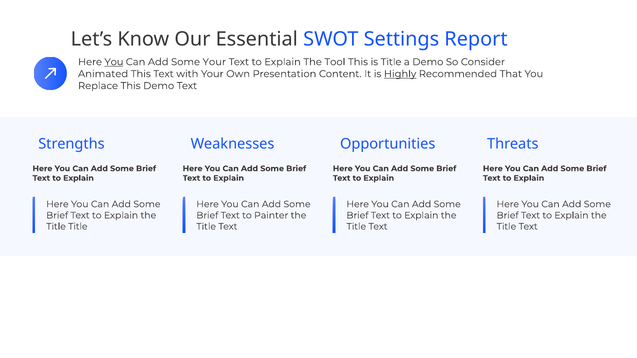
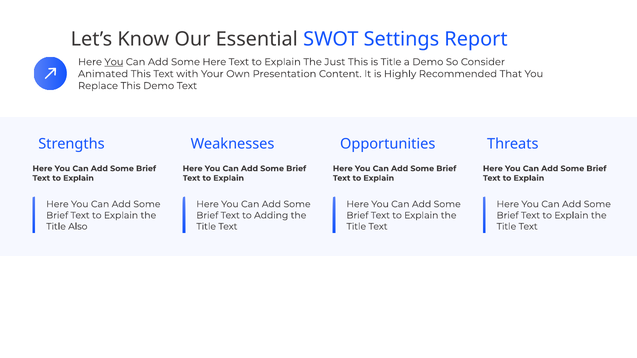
Some Your: Your -> Here (214, 62)
Tool: Tool -> Just (335, 62)
Highly underline: present -> none (400, 74)
Painter: Painter -> Adding (271, 216)
Title: Title -> Also (78, 227)
